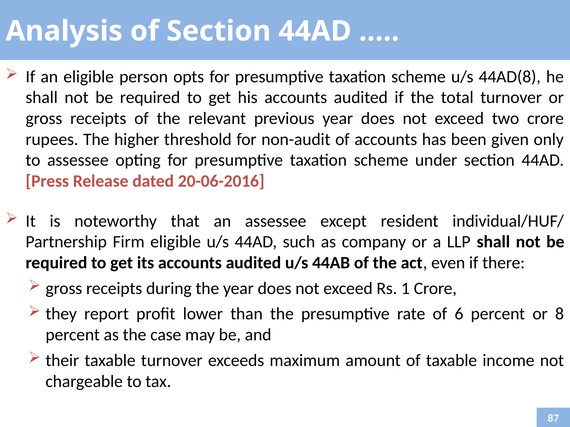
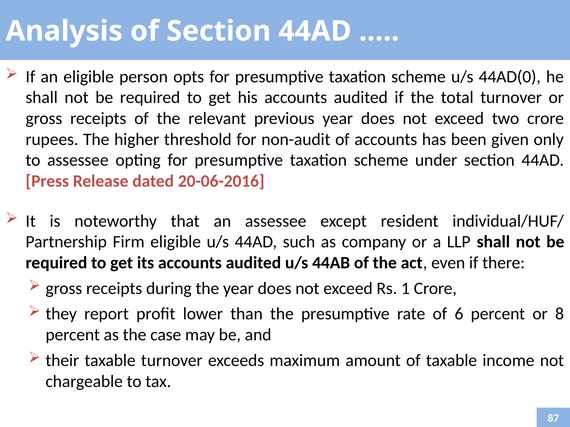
44AD(8: 44AD(8 -> 44AD(0 (510, 77)
